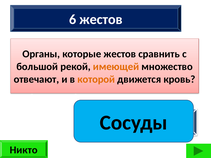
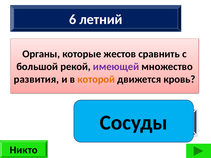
6 жестов: жестов -> летний (101, 19)
имеющей colour: orange -> purple (116, 67)
отвечают: отвечают -> развития (36, 79)
